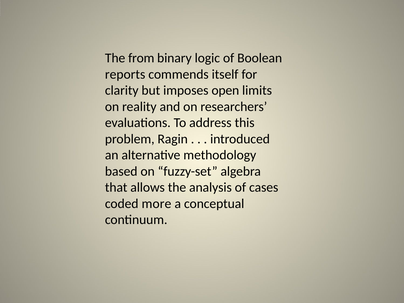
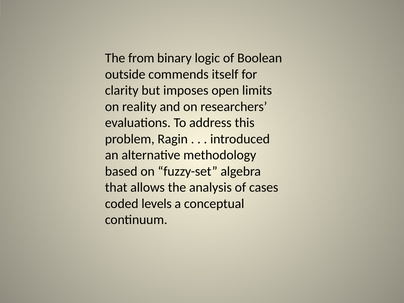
reports: reports -> outside (125, 74)
more: more -> levels (157, 204)
